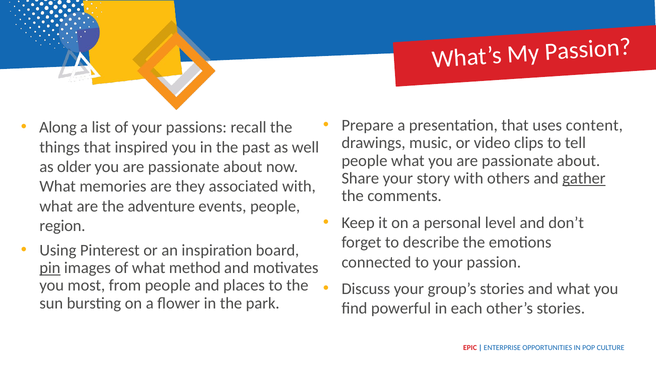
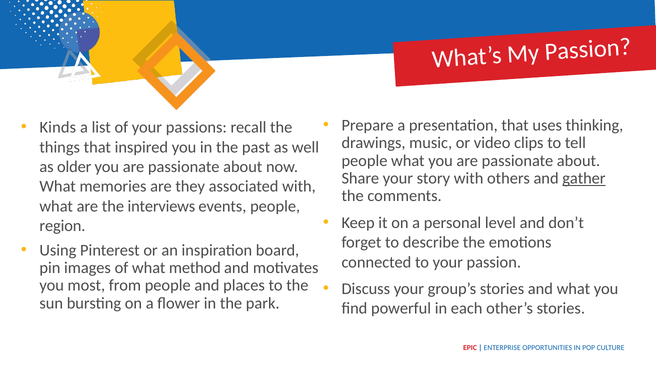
content: content -> thinking (594, 125)
Along: Along -> Kinds (58, 127)
adventure: adventure -> interviews (161, 206)
pin underline: present -> none (50, 268)
